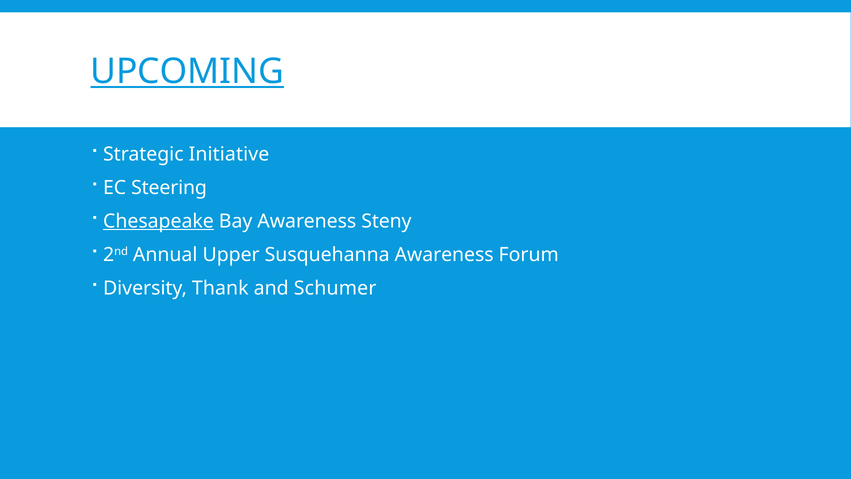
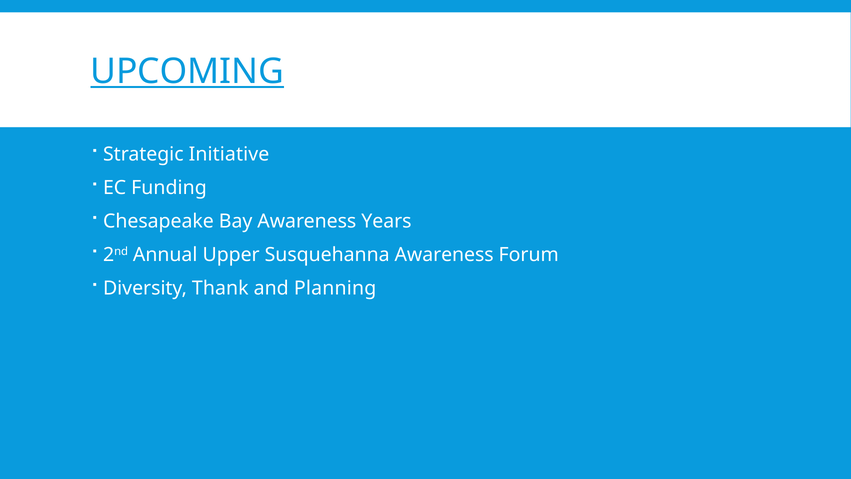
Steering: Steering -> Funding (169, 187)
Chesapeake underline: present -> none (158, 221)
Steny: Steny -> Years (386, 221)
Schumer: Schumer -> Planning (335, 288)
